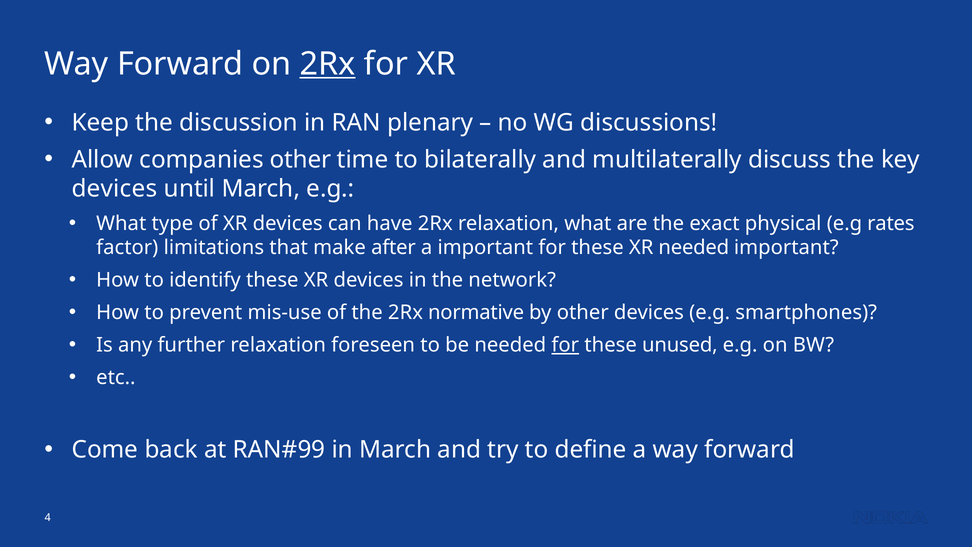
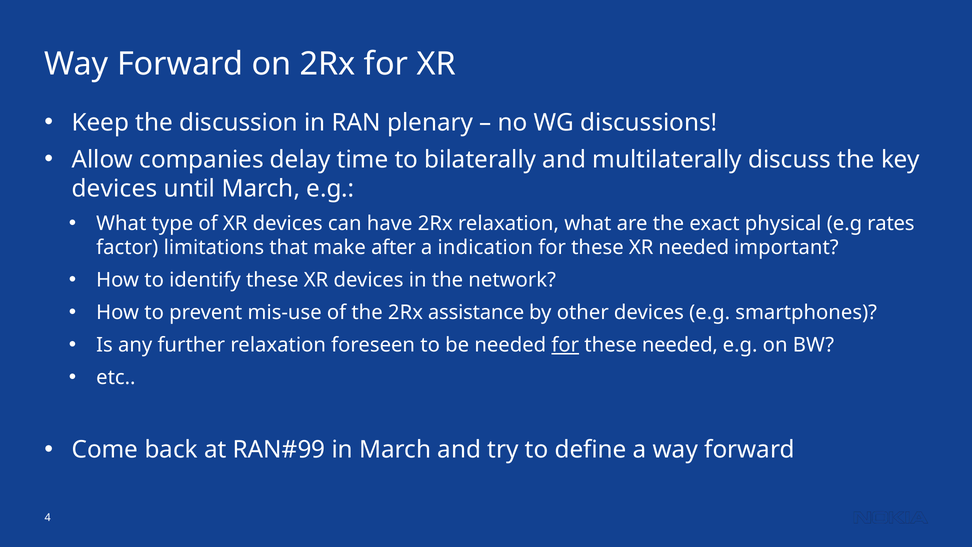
2Rx underline: present -> none (328, 64)
companies other: other -> delay (300, 160)
a important: important -> indication (485, 248)
normative: normative -> assistance (476, 312)
these unused: unused -> needed (680, 345)
